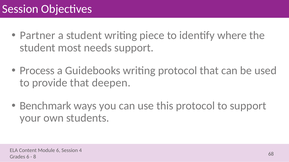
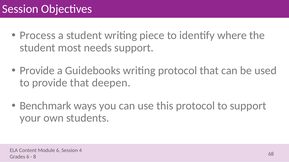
Partner: Partner -> Process (38, 35)
Process: Process -> Provide (37, 71)
